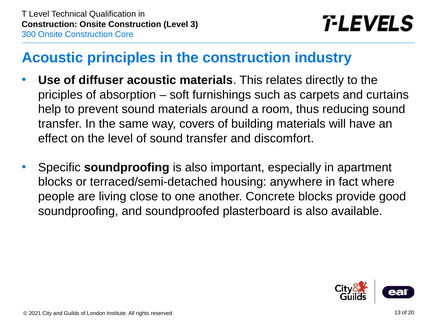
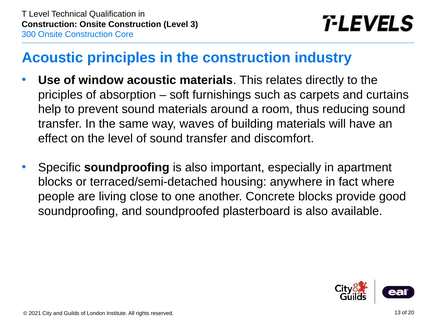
diffuser: diffuser -> window (101, 80)
covers: covers -> waves (197, 124)
